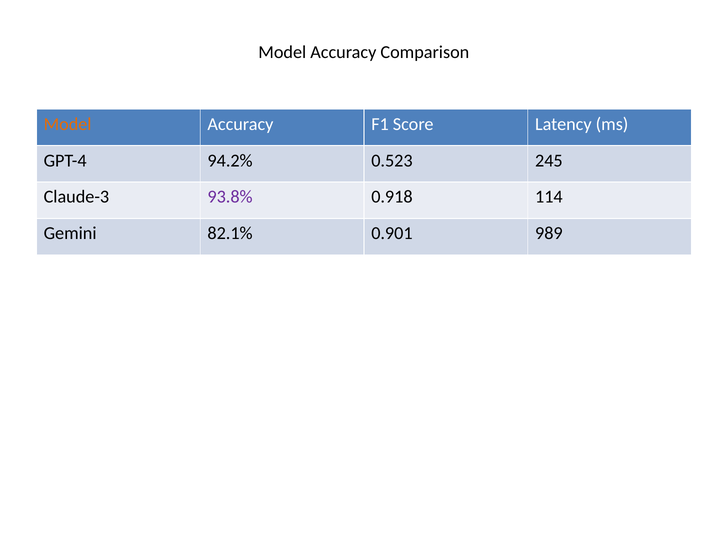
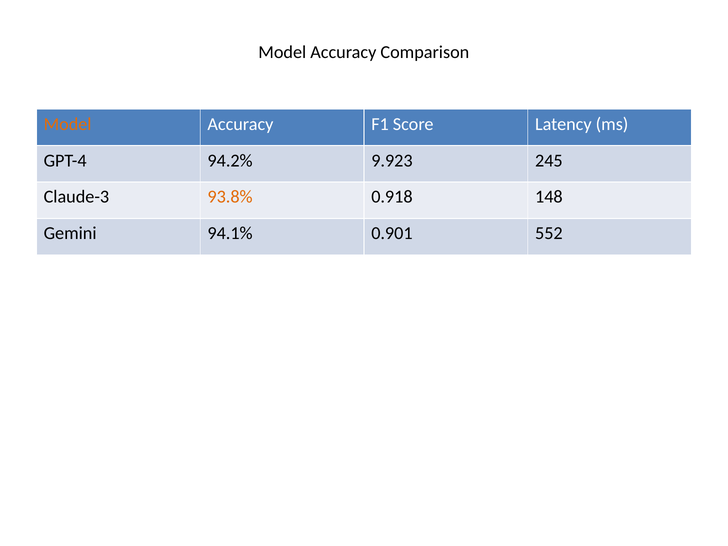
0.523: 0.523 -> 9.923 (392, 161)
93.8% colour: purple -> orange (230, 197)
114: 114 -> 148 (549, 197)
82.1%: 82.1% -> 94.1% (230, 233)
989: 989 -> 552 (549, 233)
